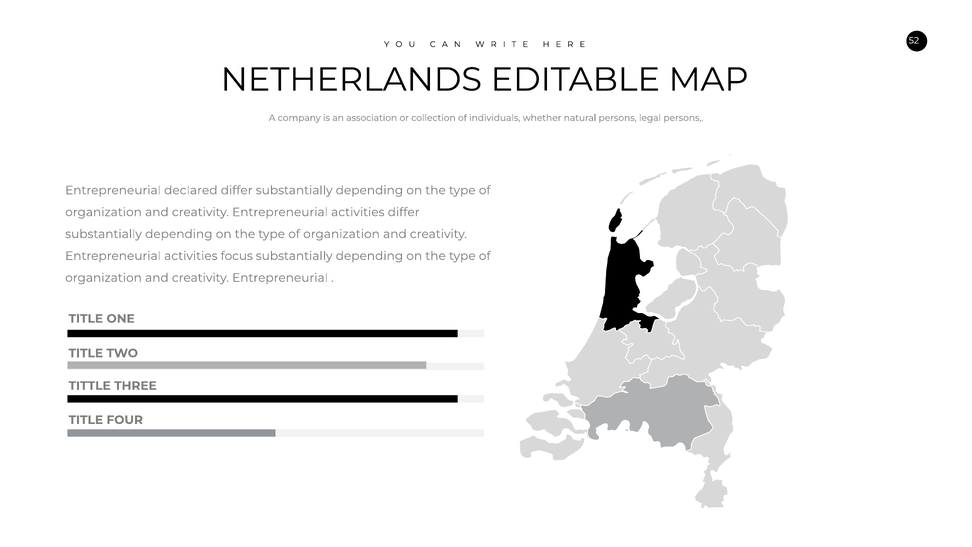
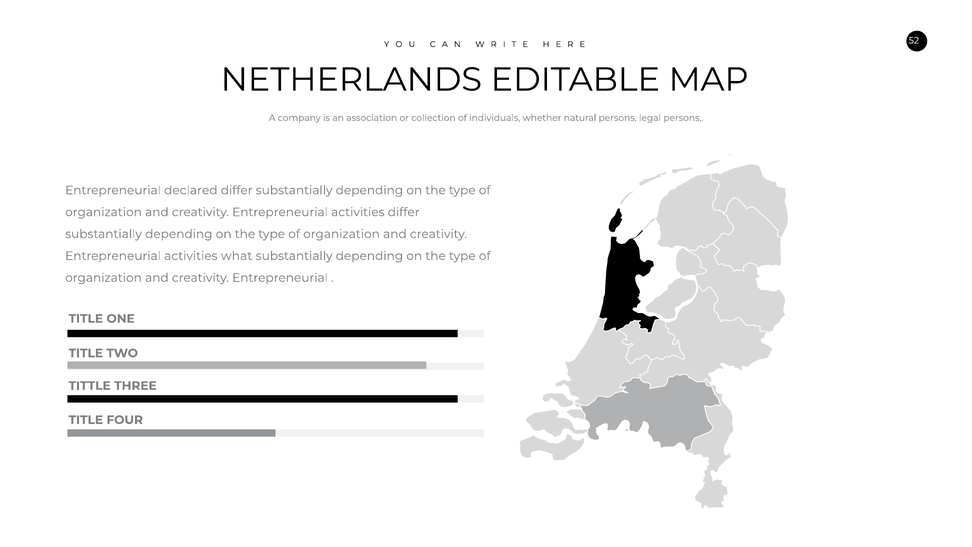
focus: focus -> what (237, 256)
